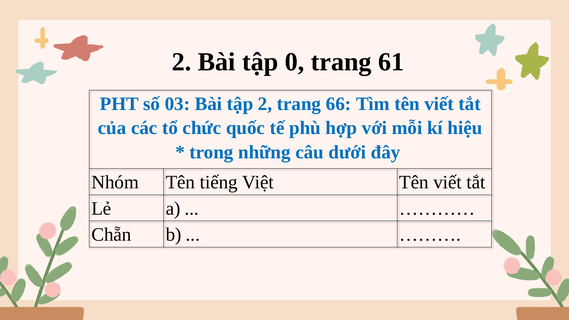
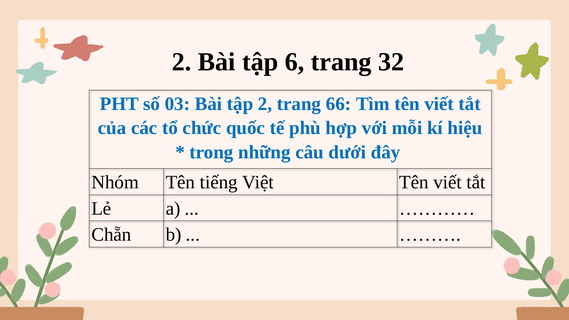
0: 0 -> 6 (295, 62)
61: 61 -> 32 (391, 62)
